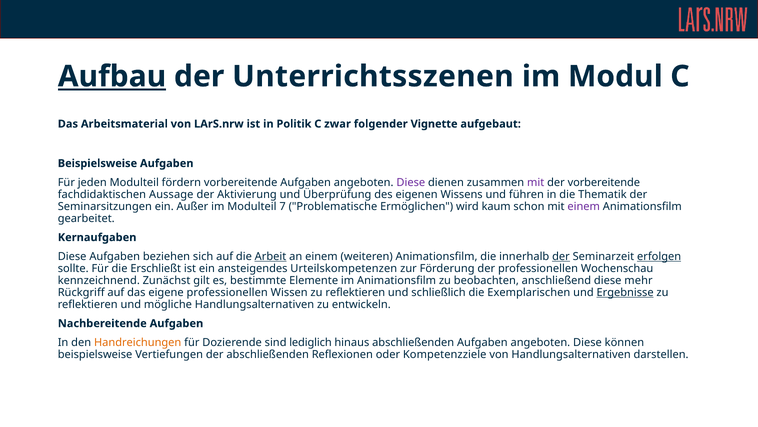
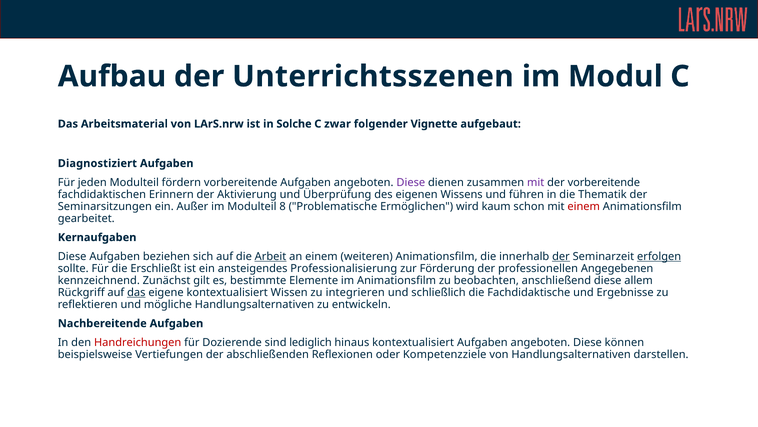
Aufbau underline: present -> none (112, 76)
Politik: Politik -> Solche (294, 124)
Beispielsweise: Beispielsweise -> Diagnostiziert (97, 163)
Aussage: Aussage -> Erinnern (171, 194)
7: 7 -> 8 (283, 206)
einem colour: purple -> red (584, 206)
Urteilskompetenzen: Urteilskompetenzen -> Professionalisierung (344, 268)
Wochenschau: Wochenschau -> Angegebenen (617, 268)
mehr: mehr -> allem (639, 280)
das underline: none -> present (136, 292)
eigene professionellen: professionellen -> kontextualisiert (227, 292)
Wissen zu reflektieren: reflektieren -> integrieren (355, 292)
Exemplarischen: Exemplarischen -> Fachdidaktische (529, 292)
Ergebnisse underline: present -> none (625, 292)
Handreichungen colour: orange -> red (138, 342)
hinaus abschließenden: abschließenden -> kontextualisiert (413, 342)
